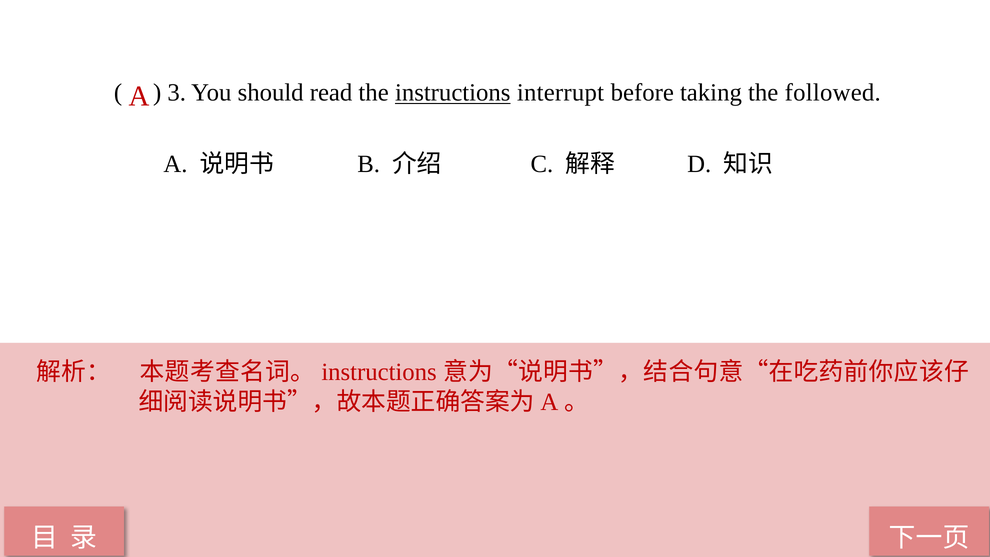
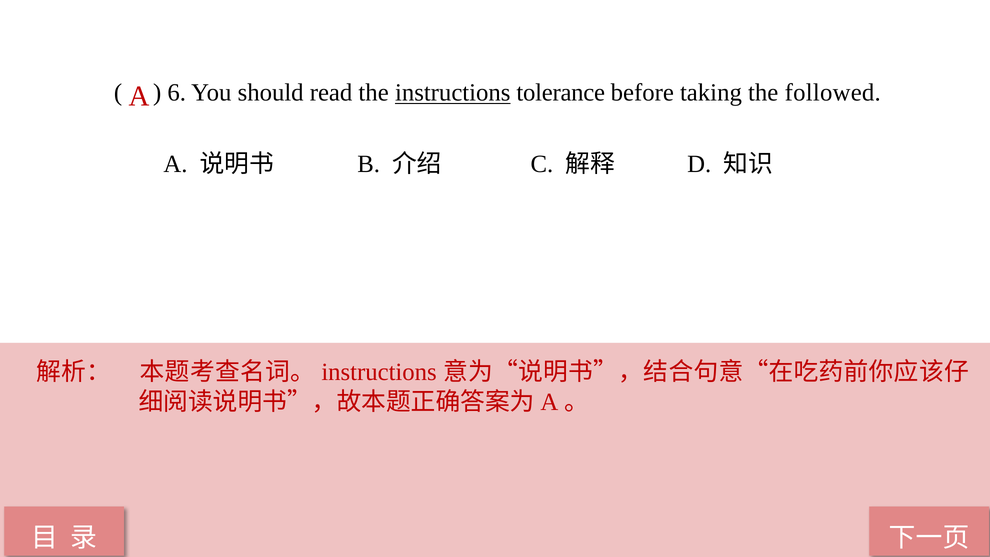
3: 3 -> 6 (177, 93)
interrupt: interrupt -> tolerance (561, 93)
